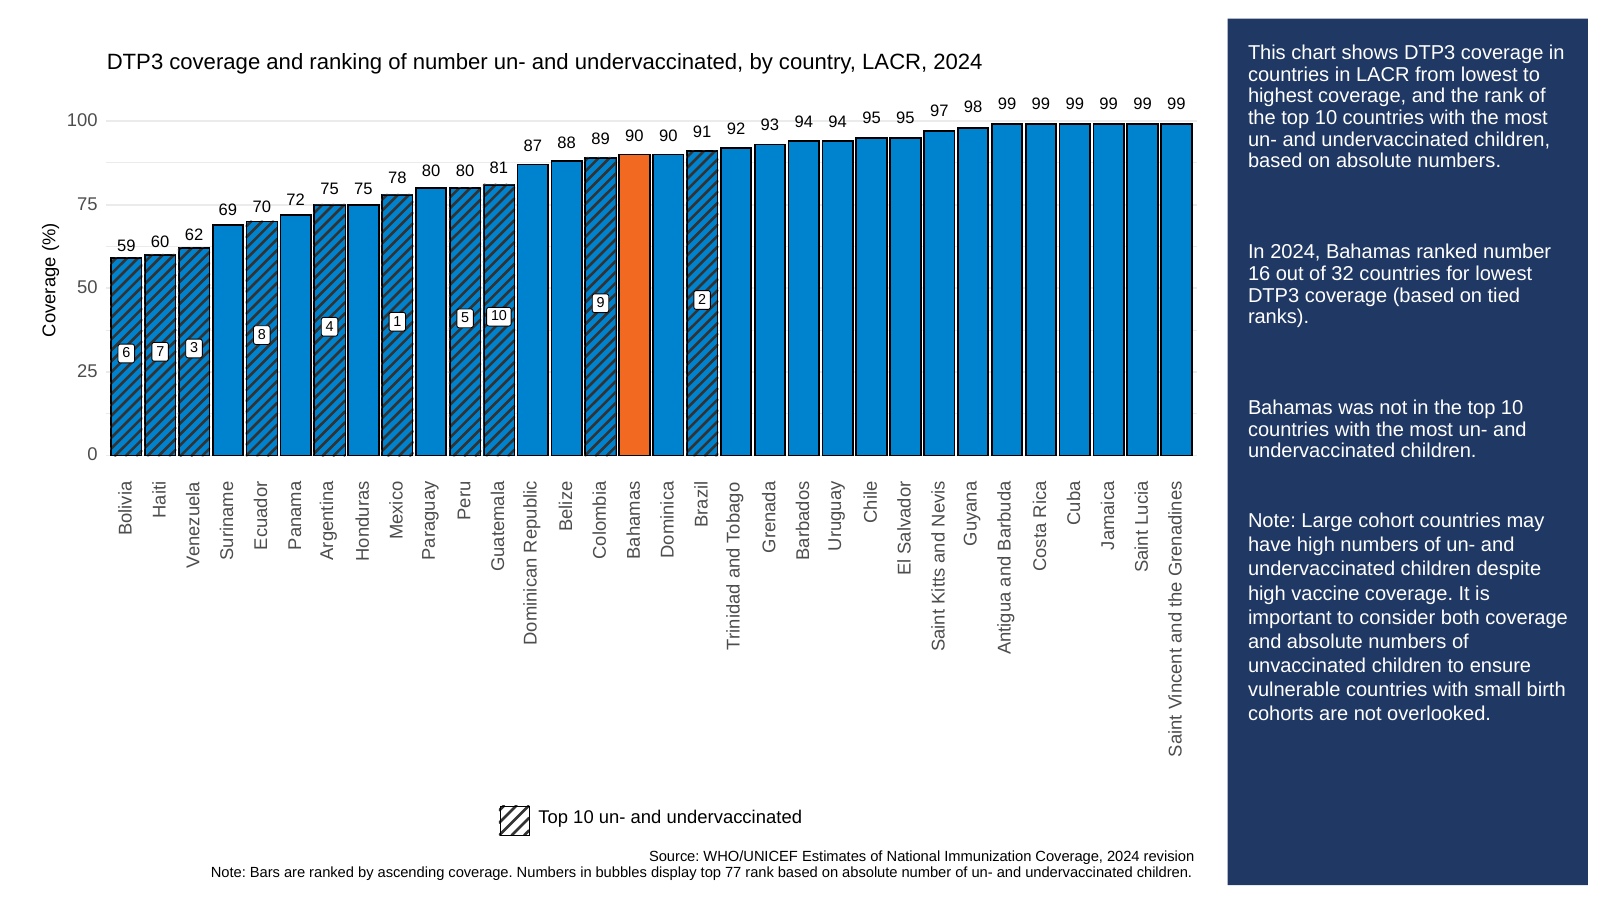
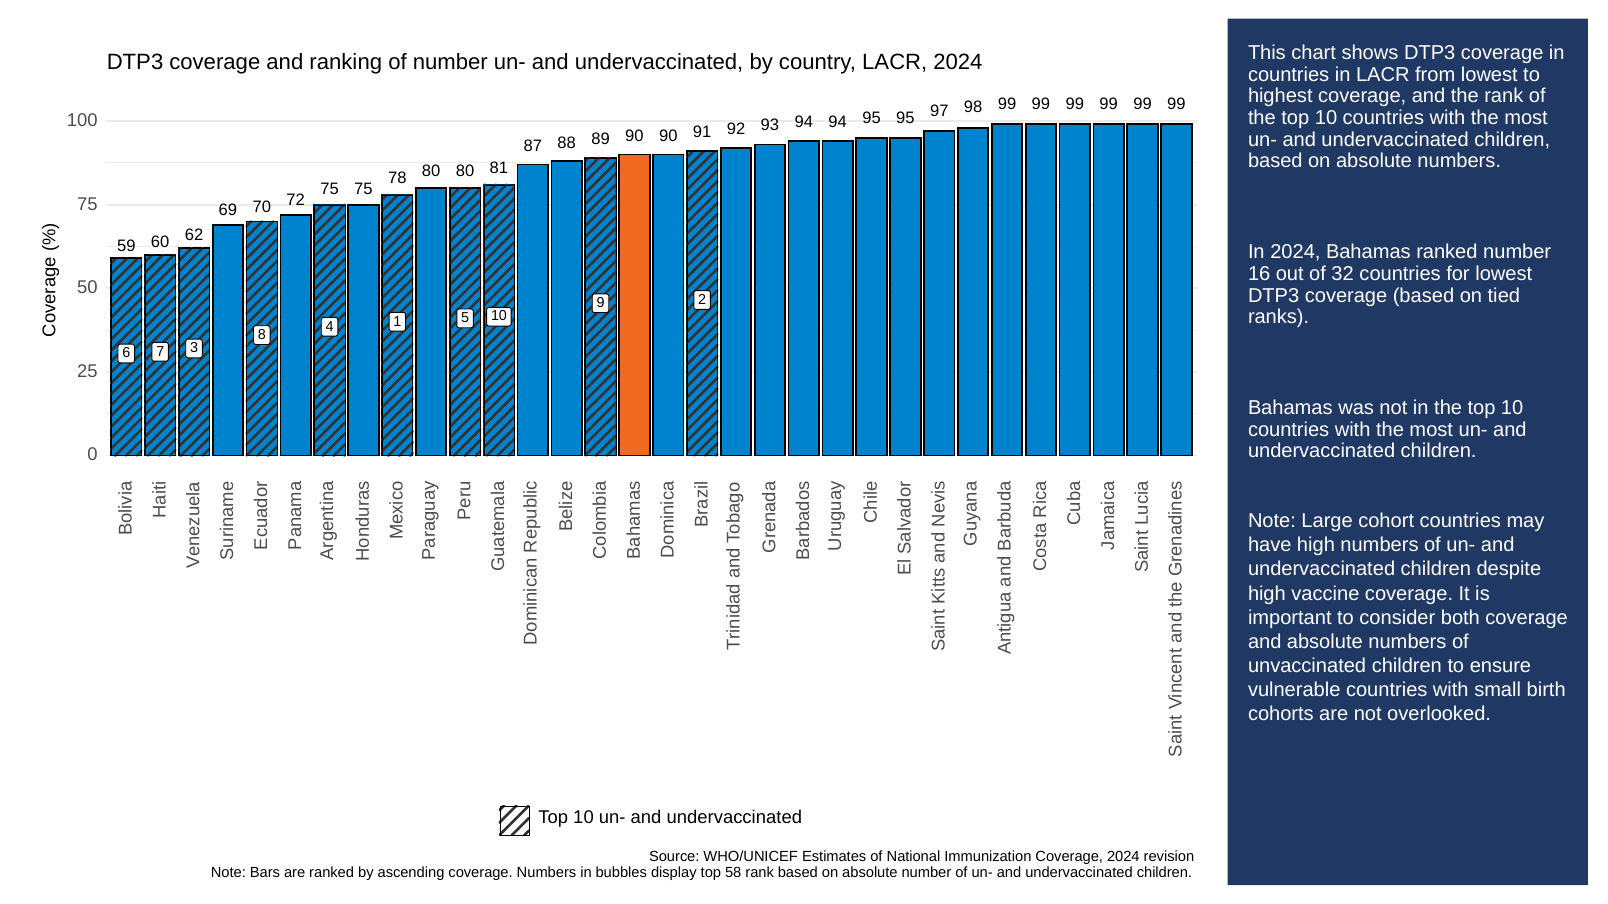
77: 77 -> 58 (733, 873)
